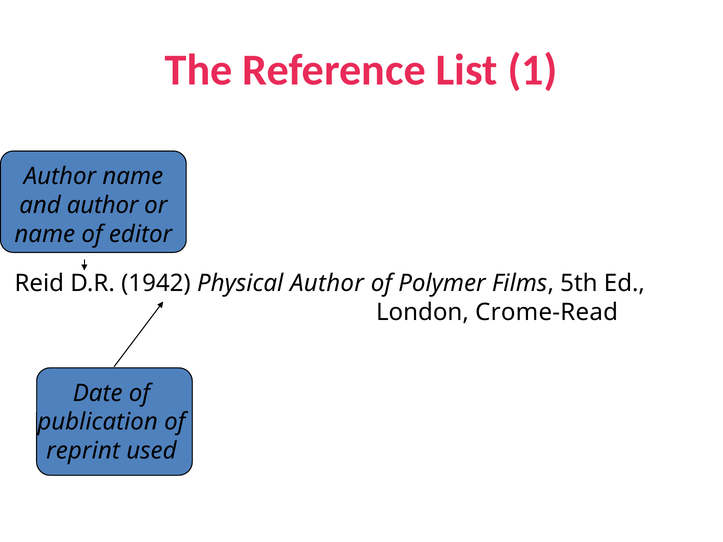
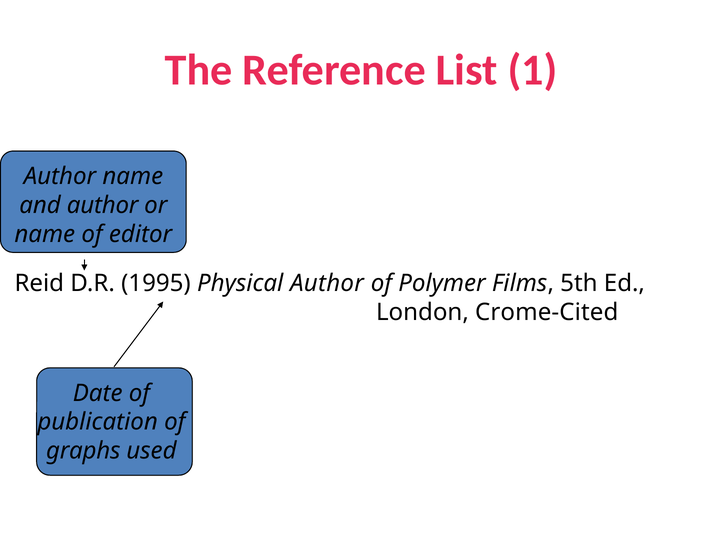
1942: 1942 -> 1995 (156, 284)
Crome-Read: Crome-Read -> Crome-Cited (547, 313)
reprint: reprint -> graphs (83, 451)
